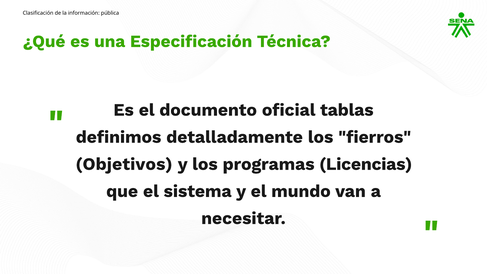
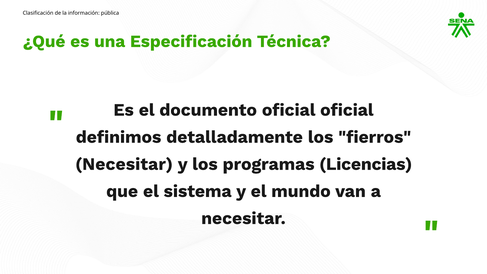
oficial tablas: tablas -> oficial (347, 110)
Objetivos: Objetivos -> Necesitar (124, 164)
